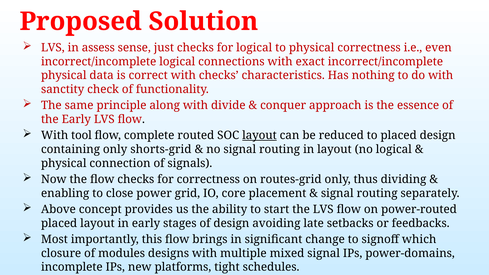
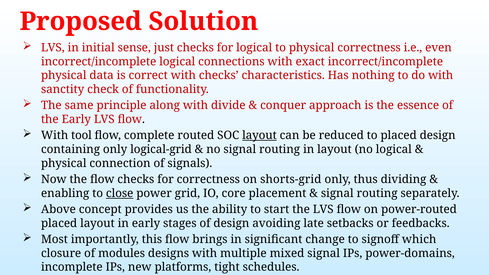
assess: assess -> initial (98, 48)
shorts-grid: shorts-grid -> logical-grid (161, 149)
routes-grid: routes-grid -> shorts-grid (291, 179)
close underline: none -> present (120, 193)
